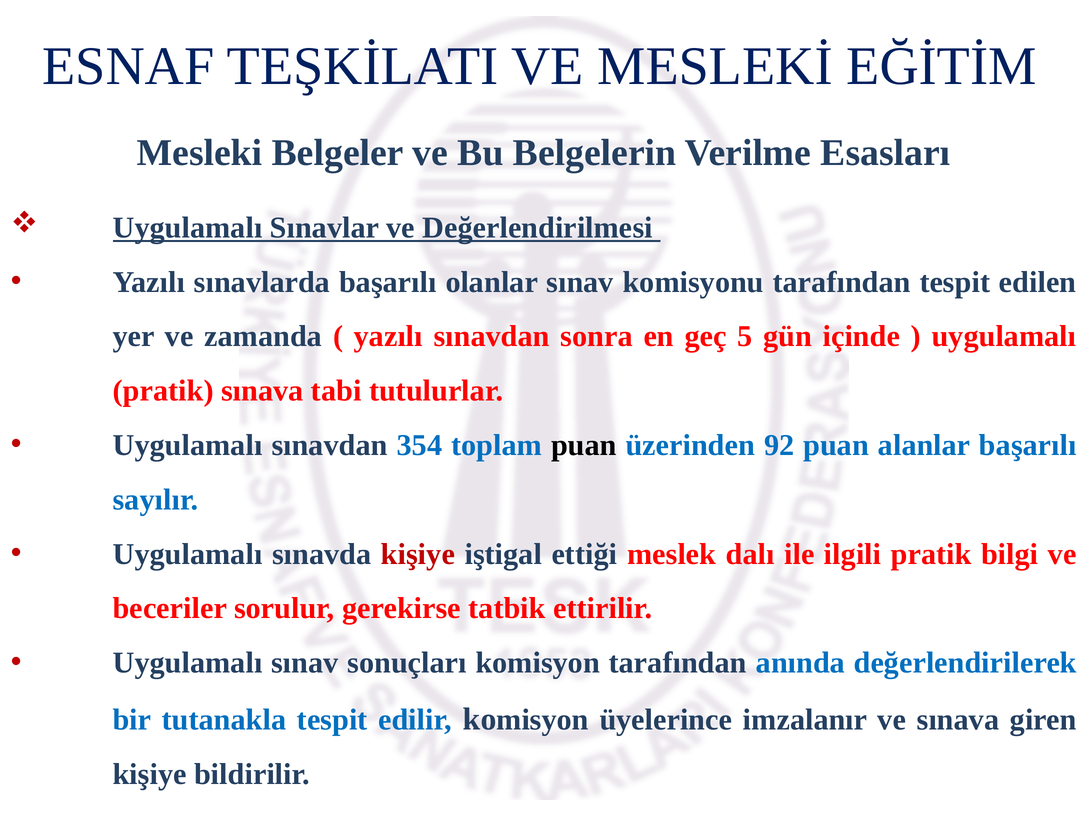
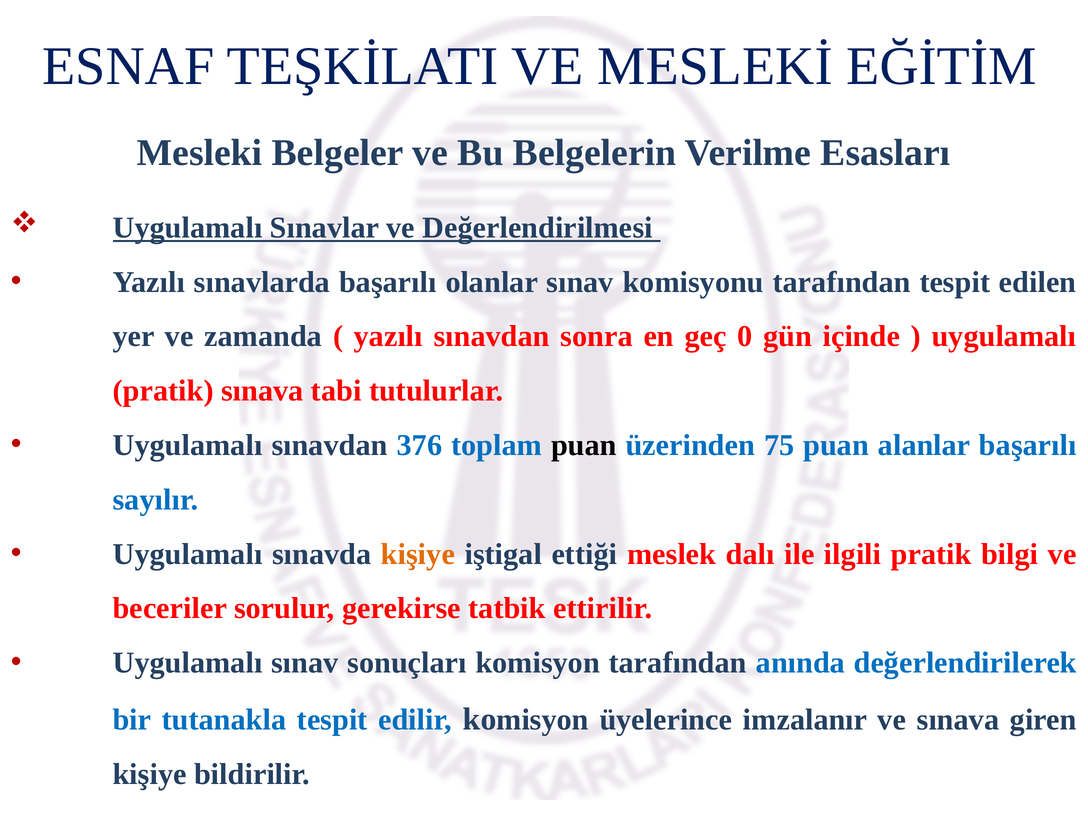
5: 5 -> 0 (745, 336)
354: 354 -> 376 (419, 445)
92: 92 -> 75 (779, 445)
kişiye colour: red -> orange (418, 554)
